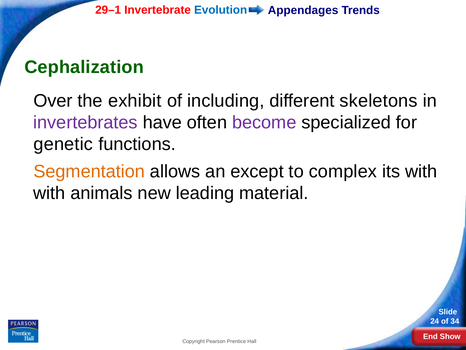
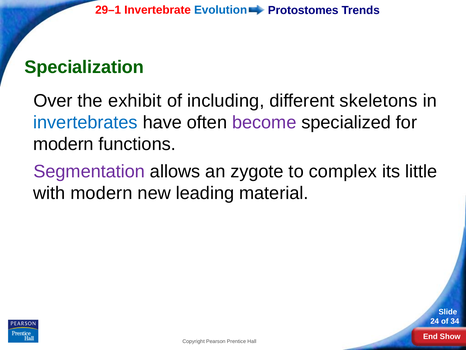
Appendages: Appendages -> Protostomes (303, 10)
Cephalization: Cephalization -> Specialization (84, 67)
invertebrates colour: purple -> blue (85, 122)
genetic: genetic -> modern (63, 144)
Segmentation colour: orange -> purple (89, 171)
except: except -> zygote (257, 171)
its with: with -> little (421, 171)
with animals: animals -> modern (101, 193)
